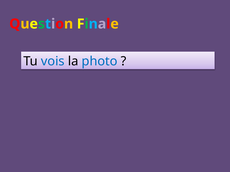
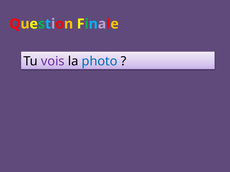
vois colour: blue -> purple (53, 61)
